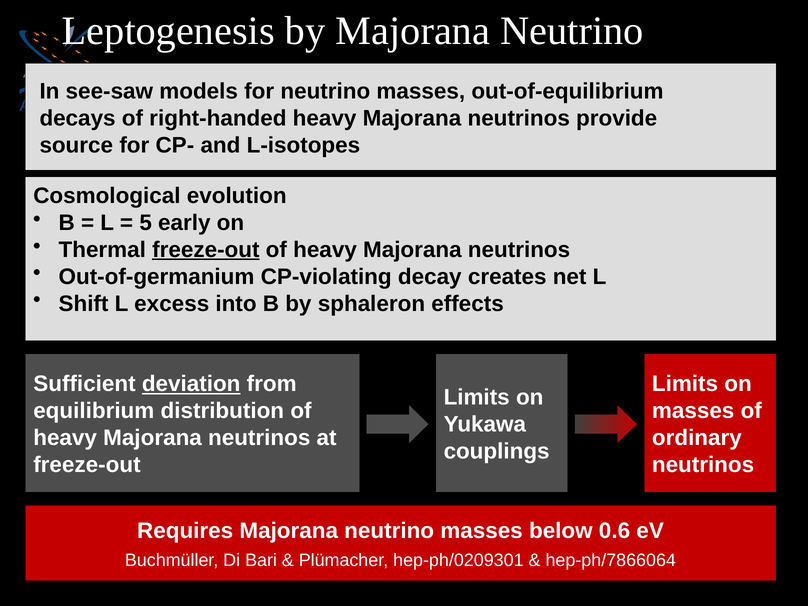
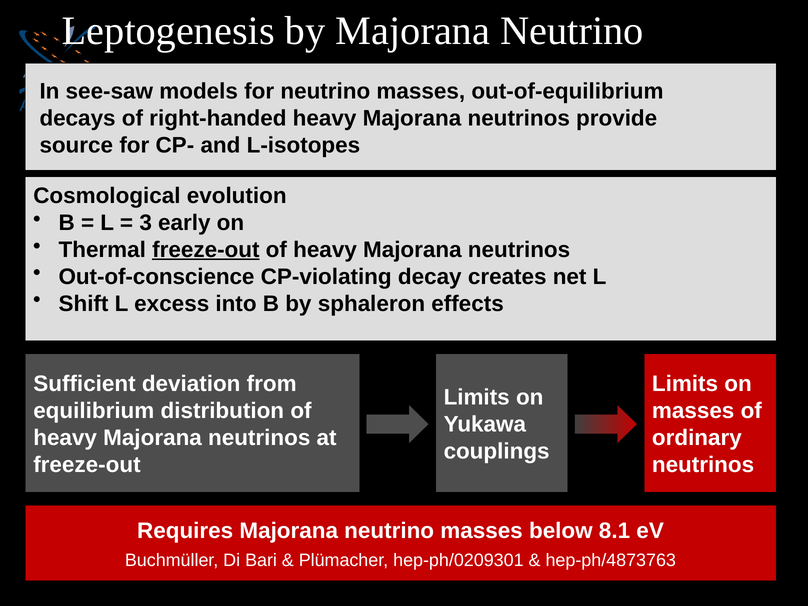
5: 5 -> 3 (146, 223)
Out-of-germanium: Out-of-germanium -> Out-of-conscience (157, 277)
deviation underline: present -> none (191, 384)
0.6: 0.6 -> 8.1 (614, 531)
hep-ph/7866064: hep-ph/7866064 -> hep-ph/4873763 (611, 560)
